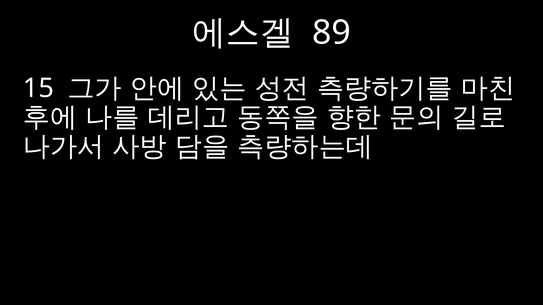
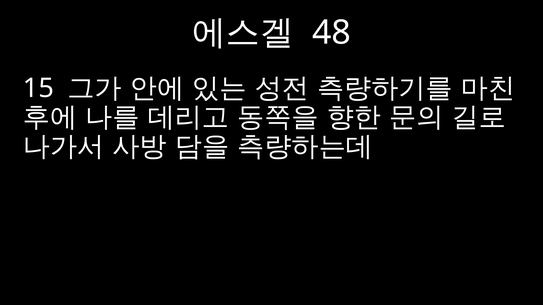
89: 89 -> 48 (332, 33)
